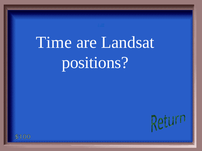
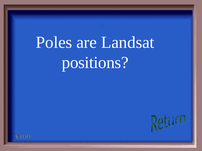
Time: Time -> Poles (54, 43)
